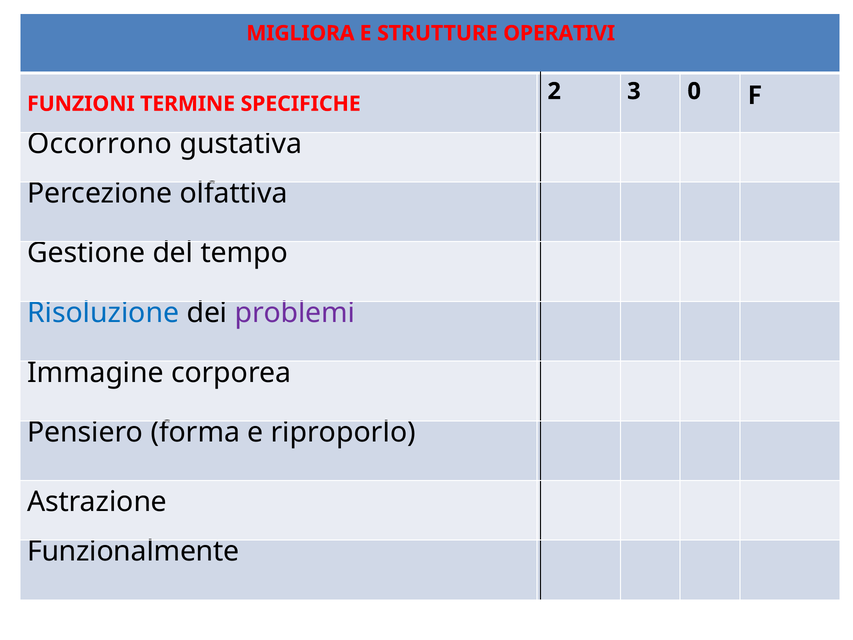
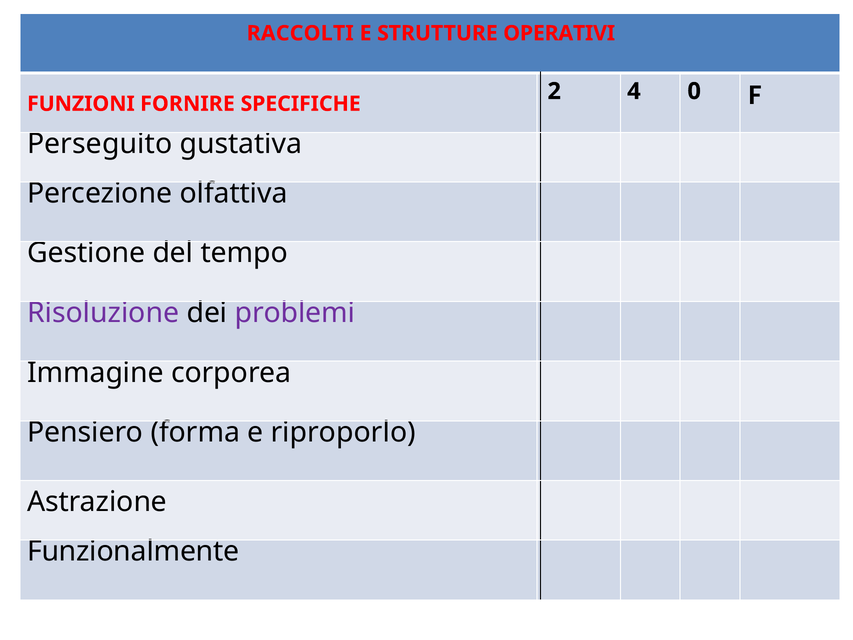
MIGLIORA: MIGLIORA -> RACCOLTI (300, 33)
3: 3 -> 4 (634, 91)
TERMINE: TERMINE -> FORNIRE (187, 104)
Occorrono: Occorrono -> Perseguito (100, 144)
Risoluzione colour: blue -> purple (103, 313)
